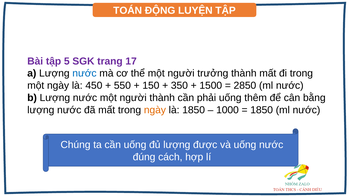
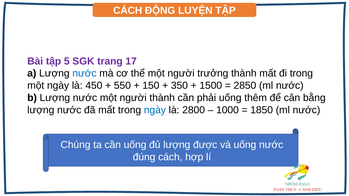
TOÁN: TOÁN -> CÁCH (128, 11)
ngày colour: orange -> blue (155, 110)
là 1850: 1850 -> 2800 (194, 110)
